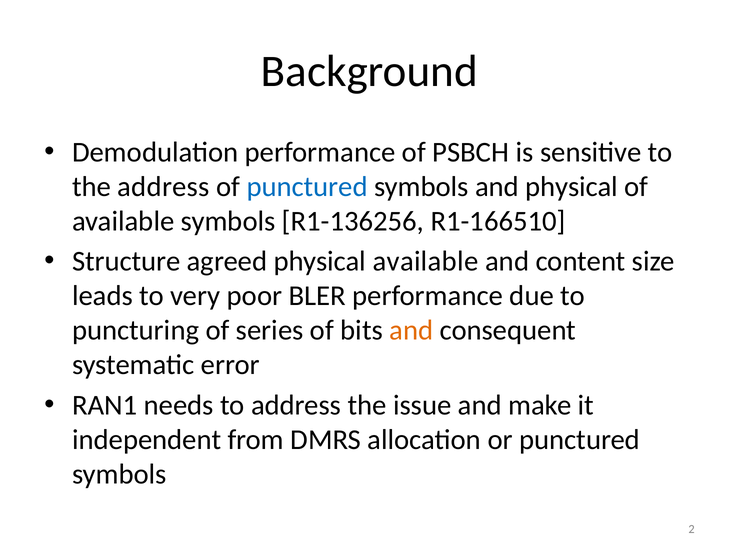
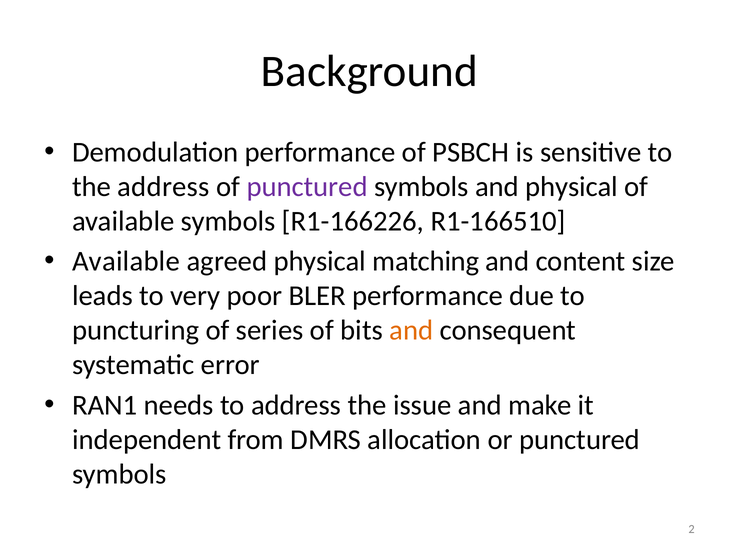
punctured colour: blue -> purple (307, 187)
R1-136256: R1-136256 -> R1-166226 (353, 221)
Structure: Structure -> Available (126, 262)
physical available: available -> matching (426, 262)
